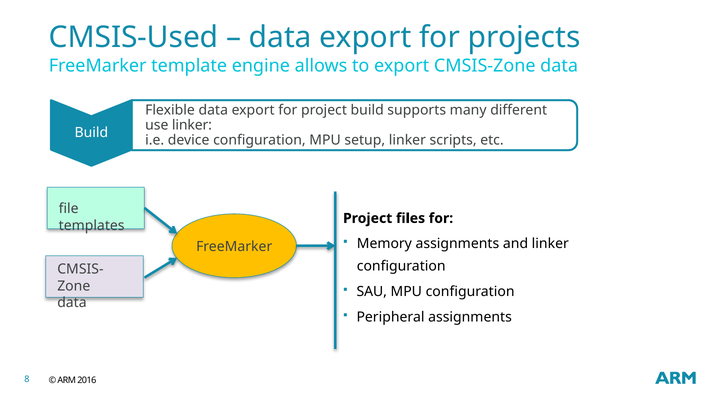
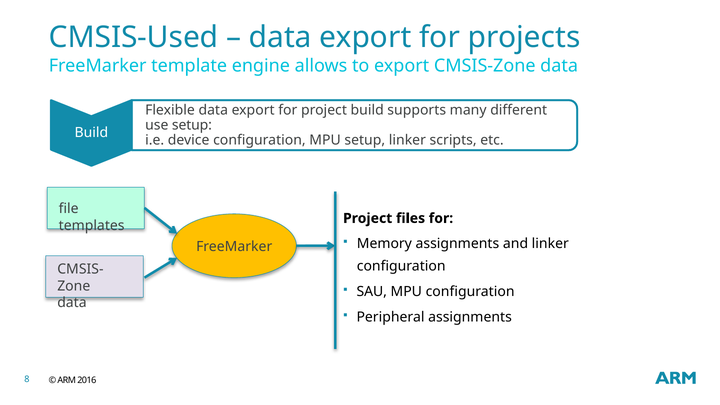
use linker: linker -> setup (192, 125)
